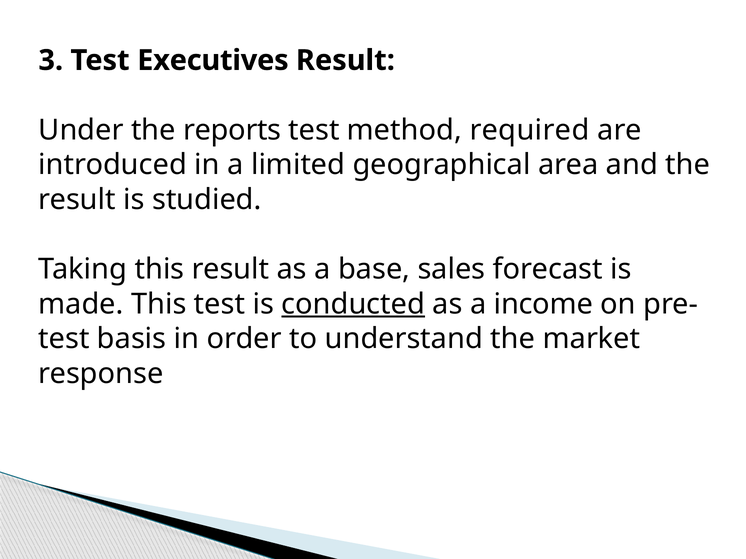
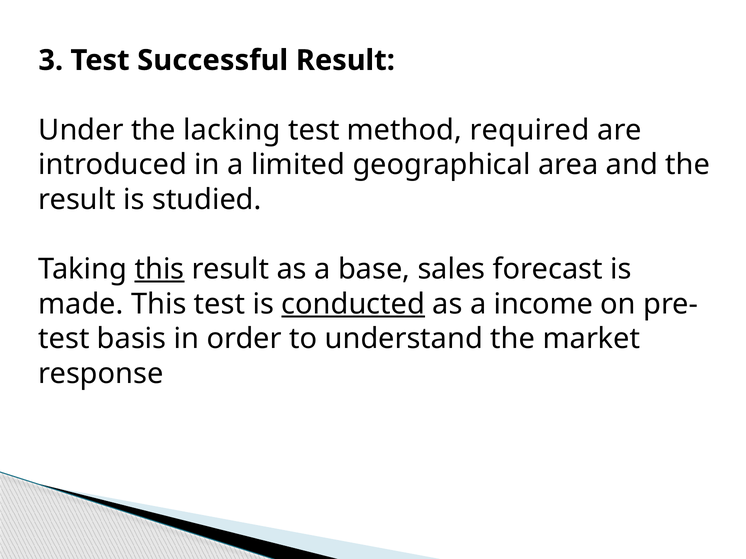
Executives: Executives -> Successful (213, 60)
reports: reports -> lacking (232, 130)
this underline: none -> present (160, 269)
